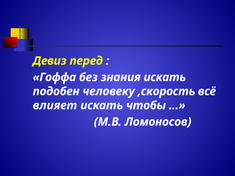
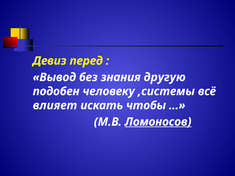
Гоффа: Гоффа -> Вывод (54, 77)
знания искать: искать -> другую (165, 77)
,скорость: ,скорость -> ,системы (166, 91)
Ломоносов underline: none -> present (158, 122)
